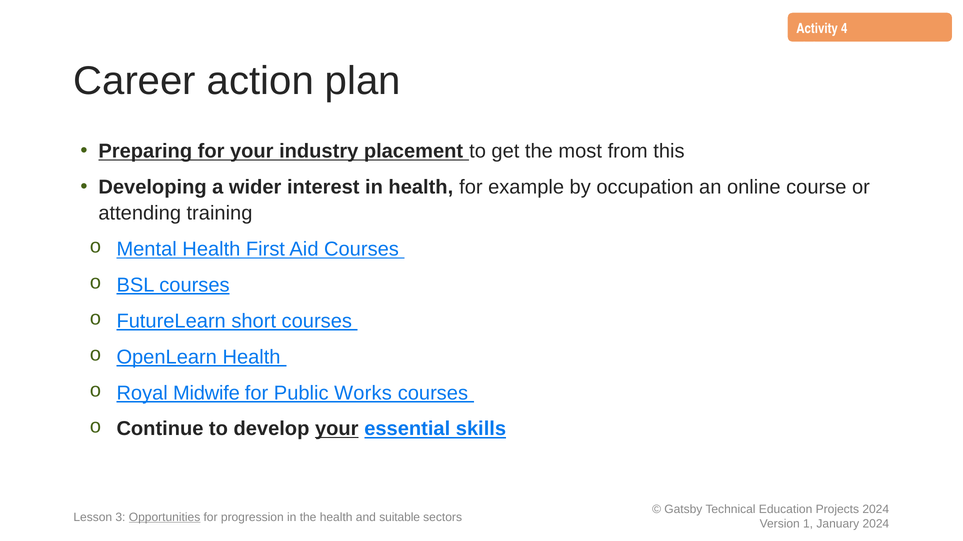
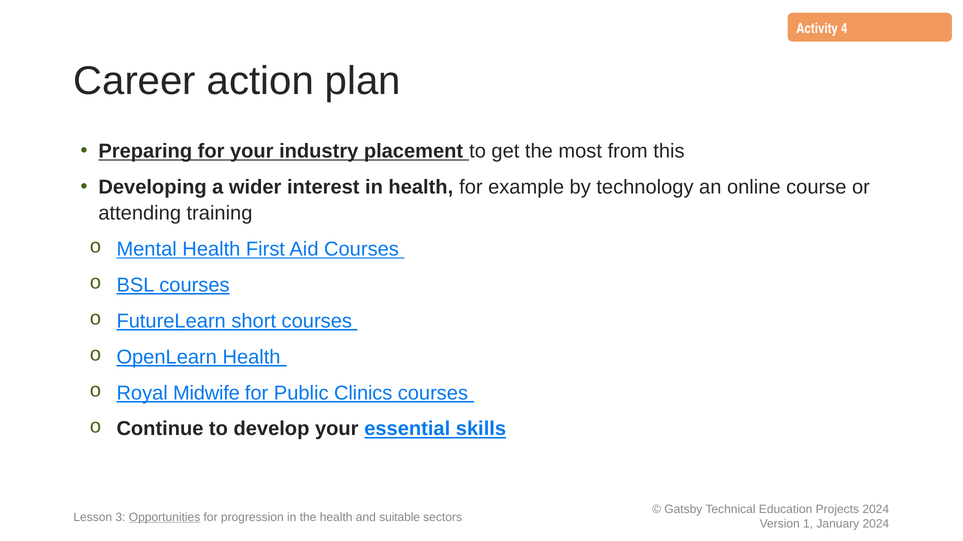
occupation: occupation -> technology (645, 187)
Works: Works -> Clinics (363, 393)
your underline: present -> none (337, 429)
